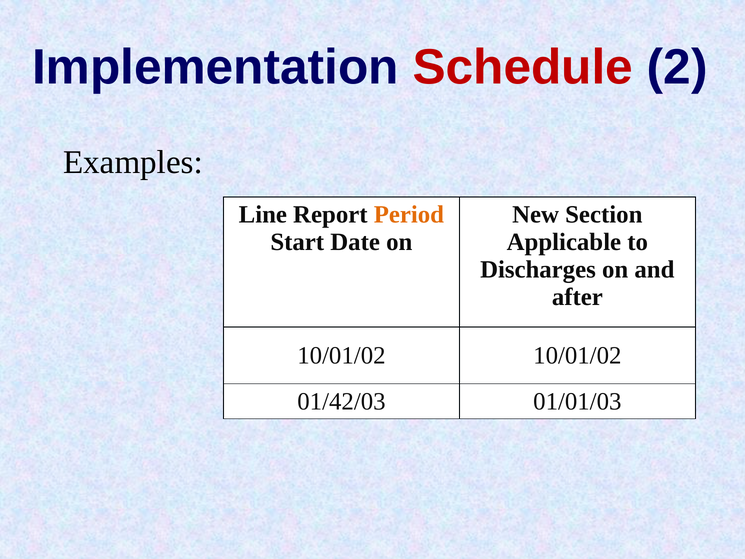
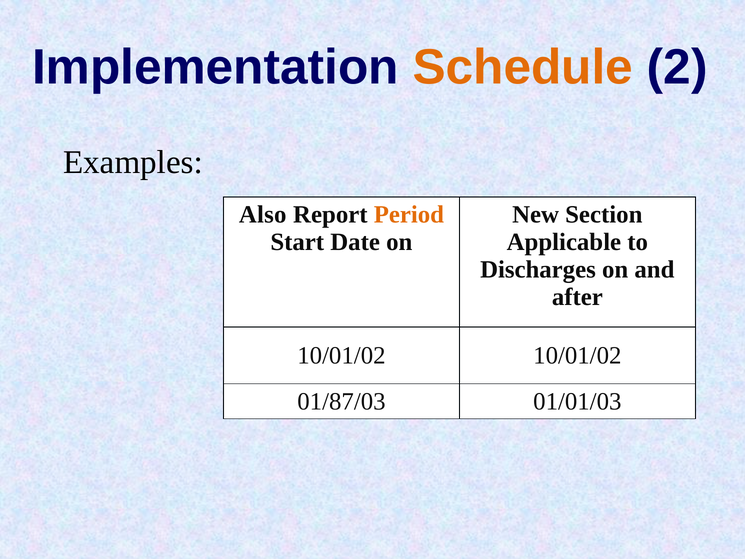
Schedule colour: red -> orange (523, 67)
Line: Line -> Also (263, 215)
01/42/03: 01/42/03 -> 01/87/03 (341, 401)
